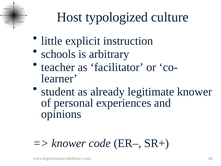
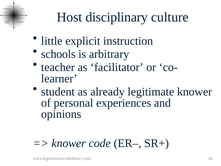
typologized: typologized -> disciplinary (117, 17)
